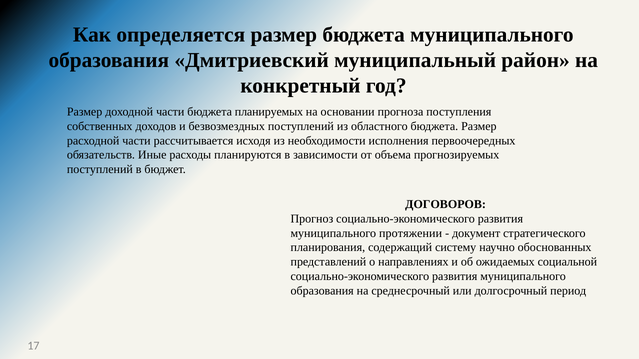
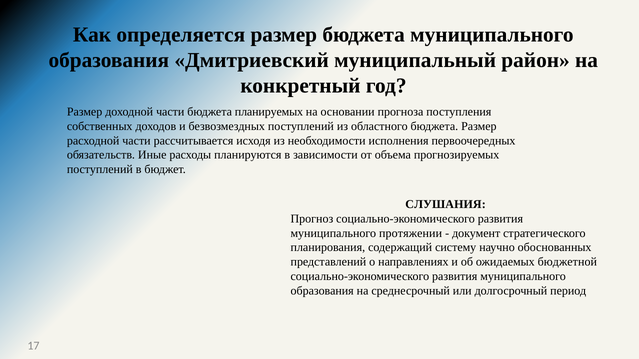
ДОГОВОРОВ: ДОГОВОРОВ -> СЛУШАНИЯ (446, 205)
социальной: социальной -> бюджетной (567, 262)
